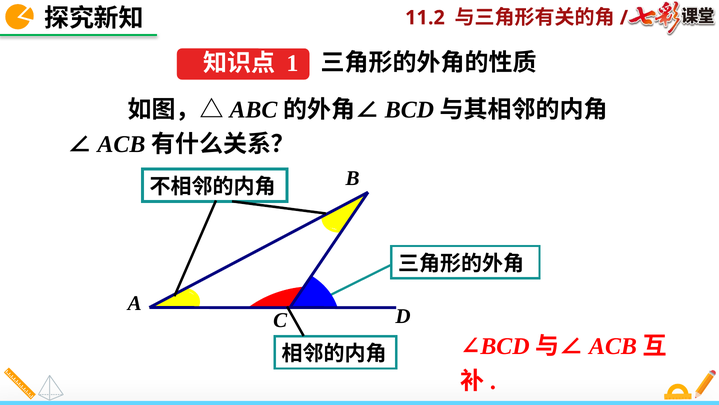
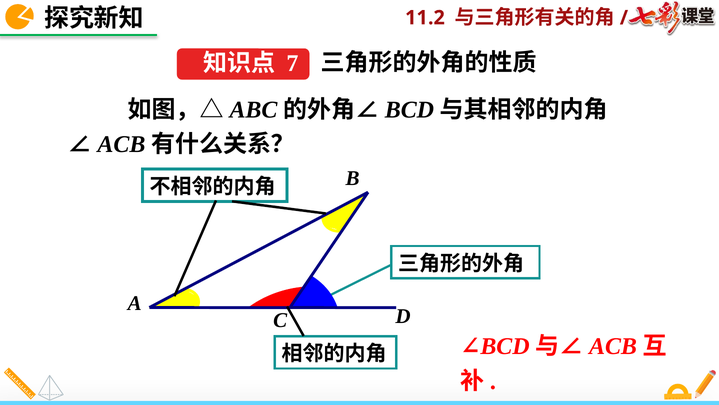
1: 1 -> 7 (292, 63)
